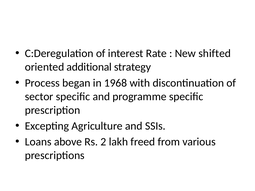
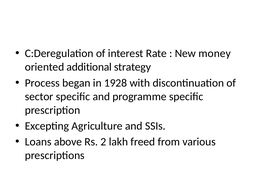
shifted: shifted -> money (215, 54)
1968: 1968 -> 1928 (116, 83)
